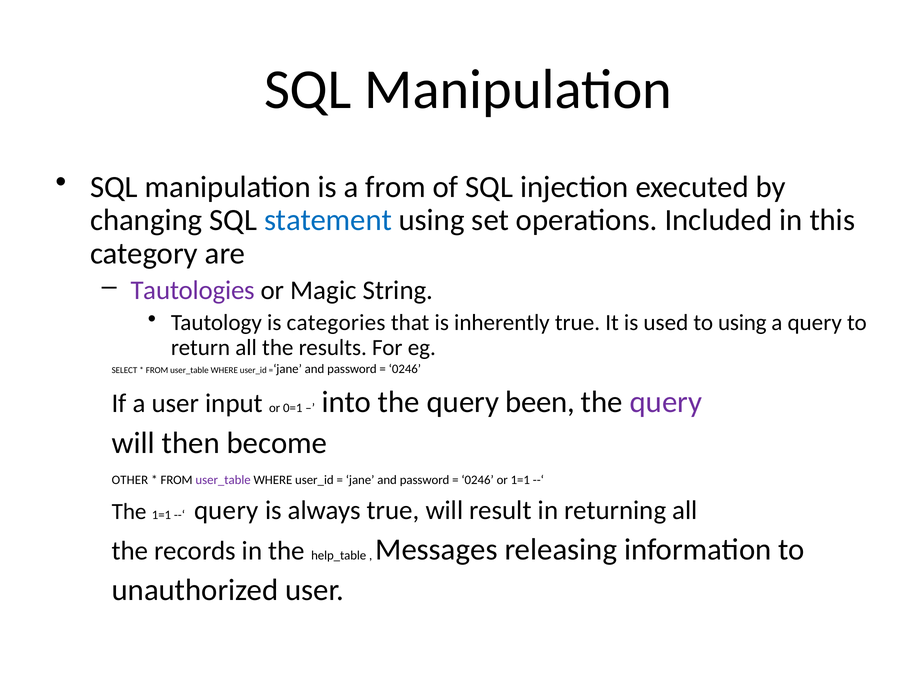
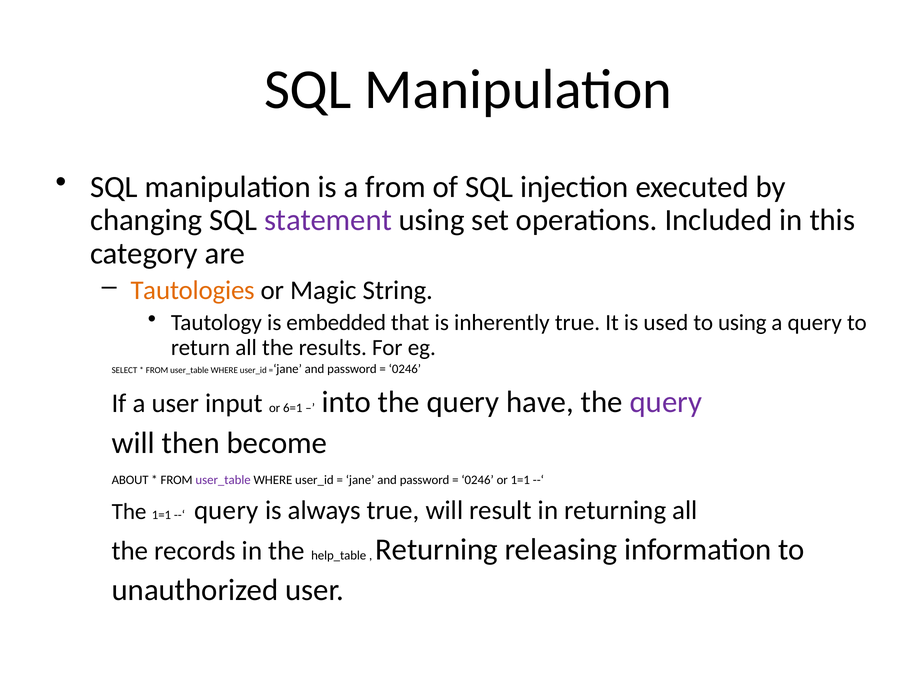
statement colour: blue -> purple (328, 220)
Tautologies colour: purple -> orange (193, 291)
categories: categories -> embedded (336, 323)
0=1: 0=1 -> 6=1 (293, 408)
been: been -> have (540, 402)
OTHER: OTHER -> ABOUT (130, 480)
Messages: Messages -> Returning (436, 550)
